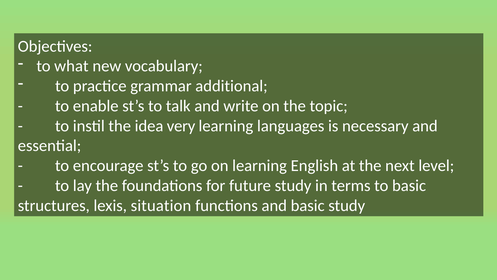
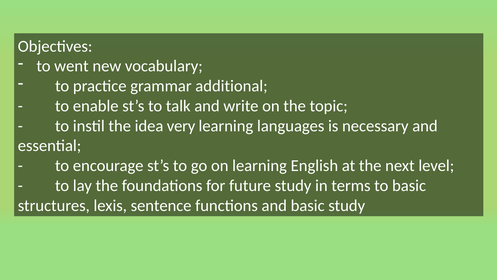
what: what -> went (71, 66)
situation: situation -> sentence (161, 205)
